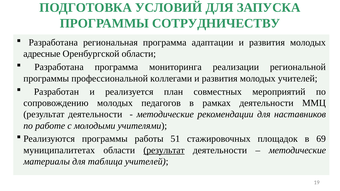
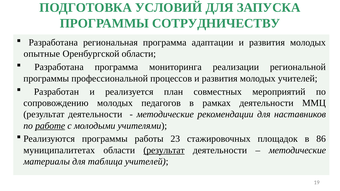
адресные: адресные -> опытные (42, 54)
коллегами: коллегами -> процессов (171, 79)
работе underline: none -> present (50, 126)
51: 51 -> 23 (175, 139)
69: 69 -> 86 (321, 139)
